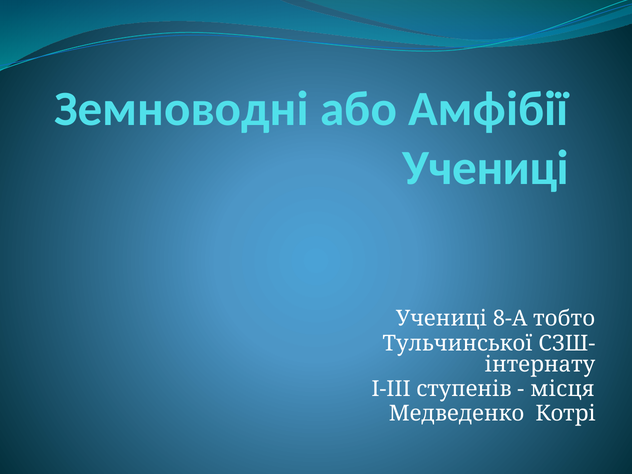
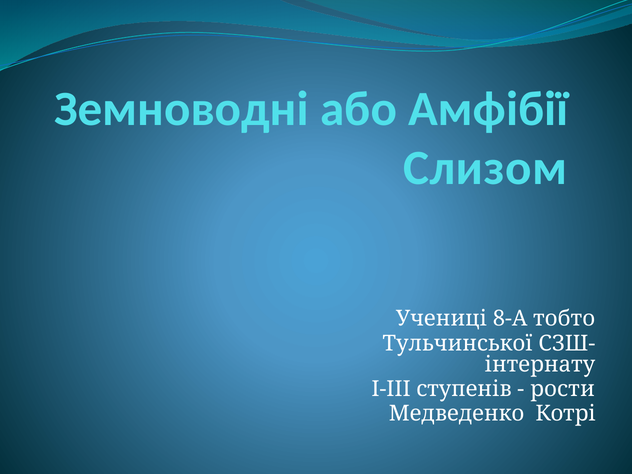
Учениці: Учениці -> Слизом (485, 168)
місця: місця -> рости (562, 389)
